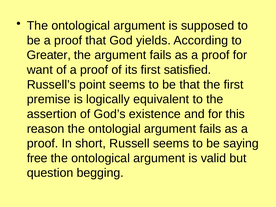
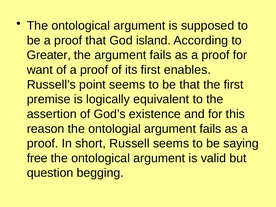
yields: yields -> island (153, 40)
satisfied: satisfied -> enables (187, 70)
